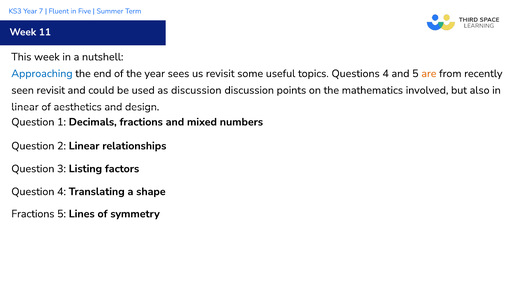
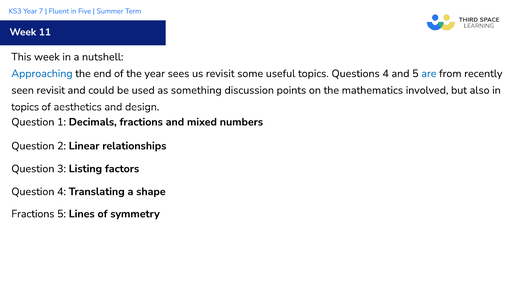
are colour: orange -> blue (429, 74)
as discussion: discussion -> something (196, 90)
linear: linear -> topics (25, 107)
